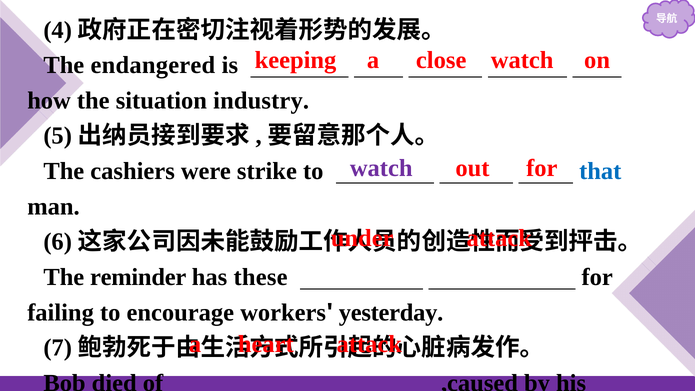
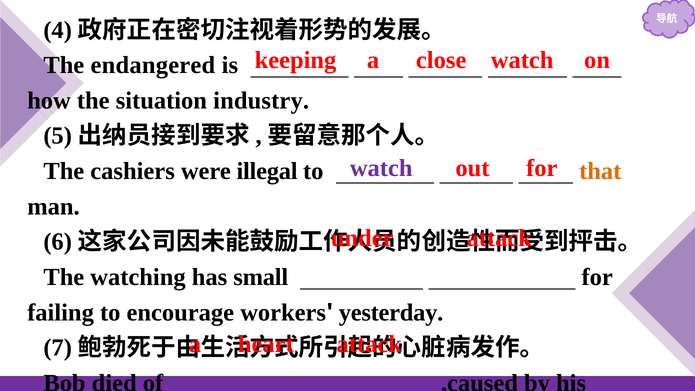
strike: strike -> illegal (267, 171)
that colour: blue -> orange (600, 171)
reminder: reminder -> watching (138, 277)
these: these -> small (261, 277)
